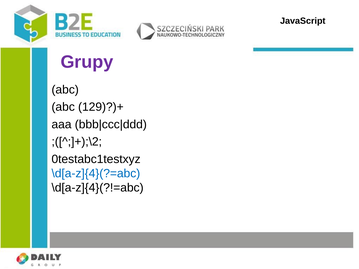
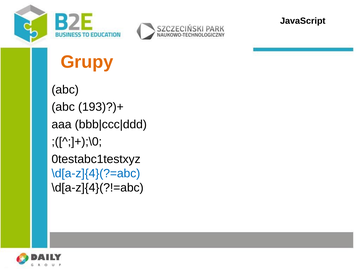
Grupy colour: purple -> orange (87, 62)
129)?)+: 129)?)+ -> 193)?)+ (101, 107)
;([^;]+);\2: ;([^;]+);\2 -> ;([^;]+);\0 (77, 142)
